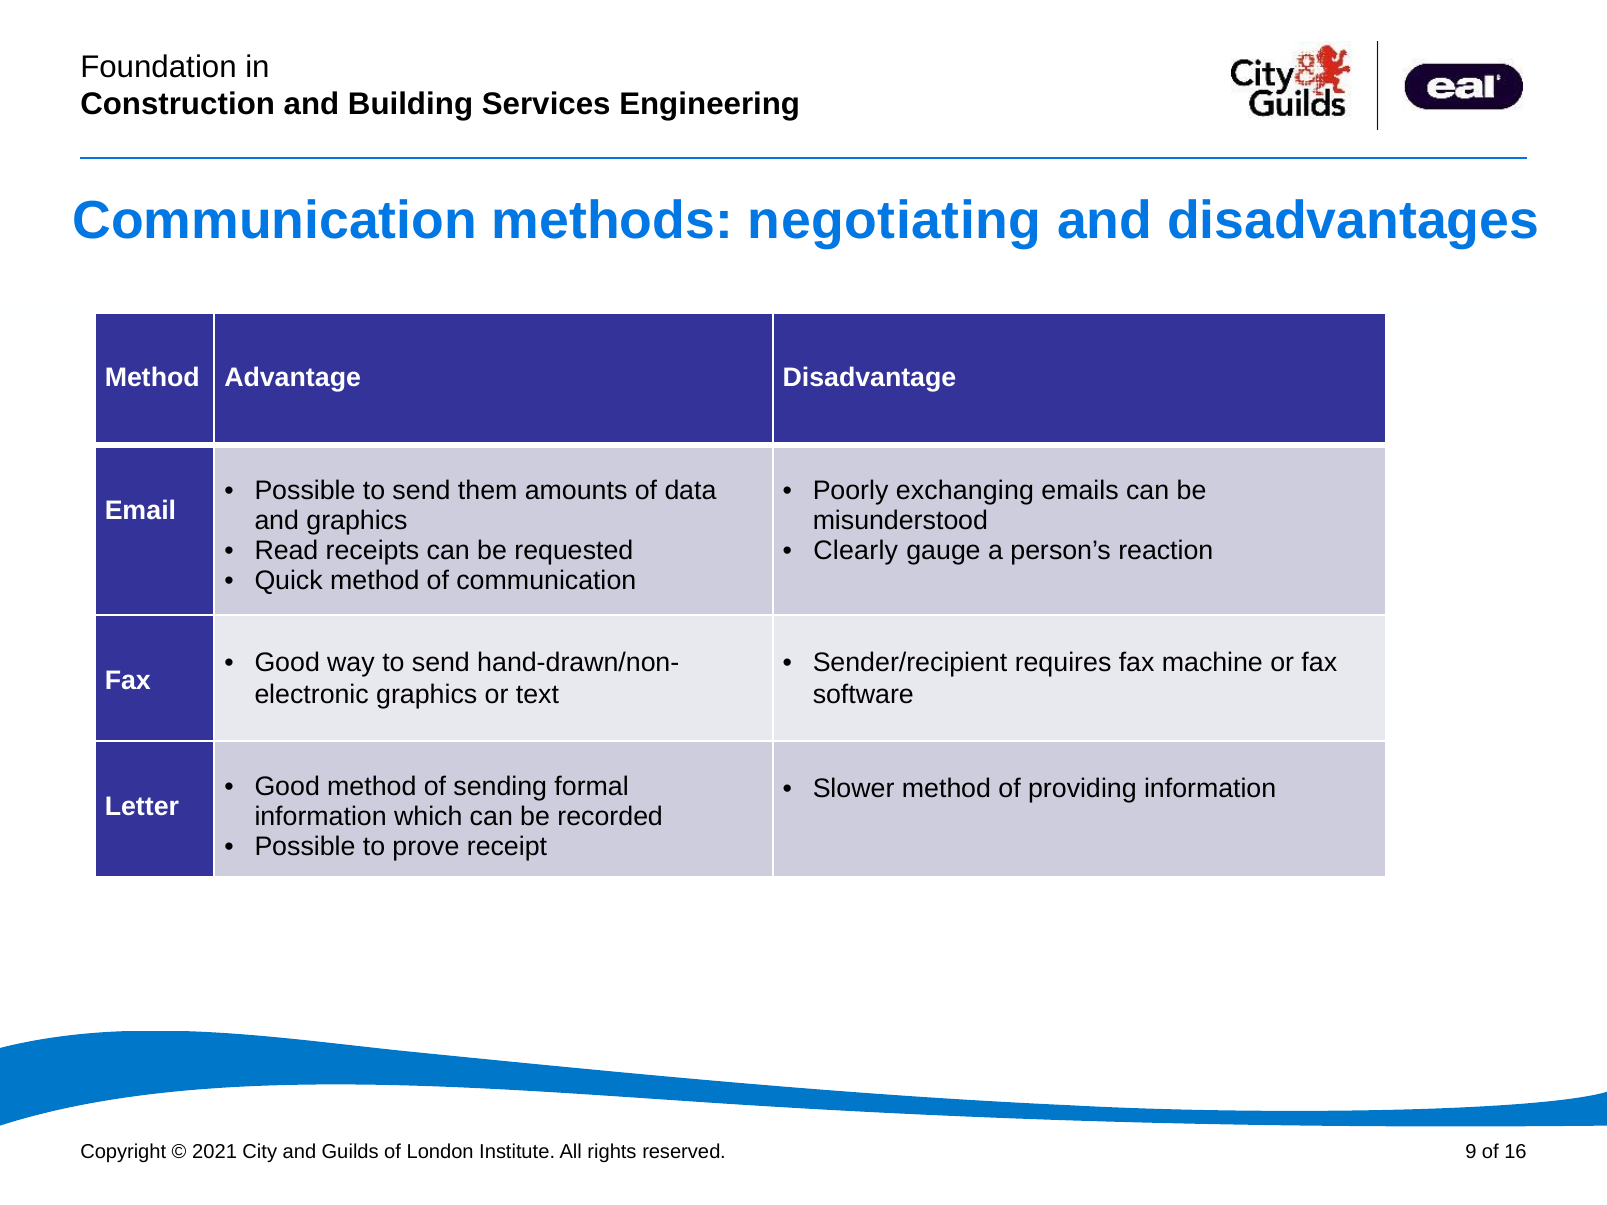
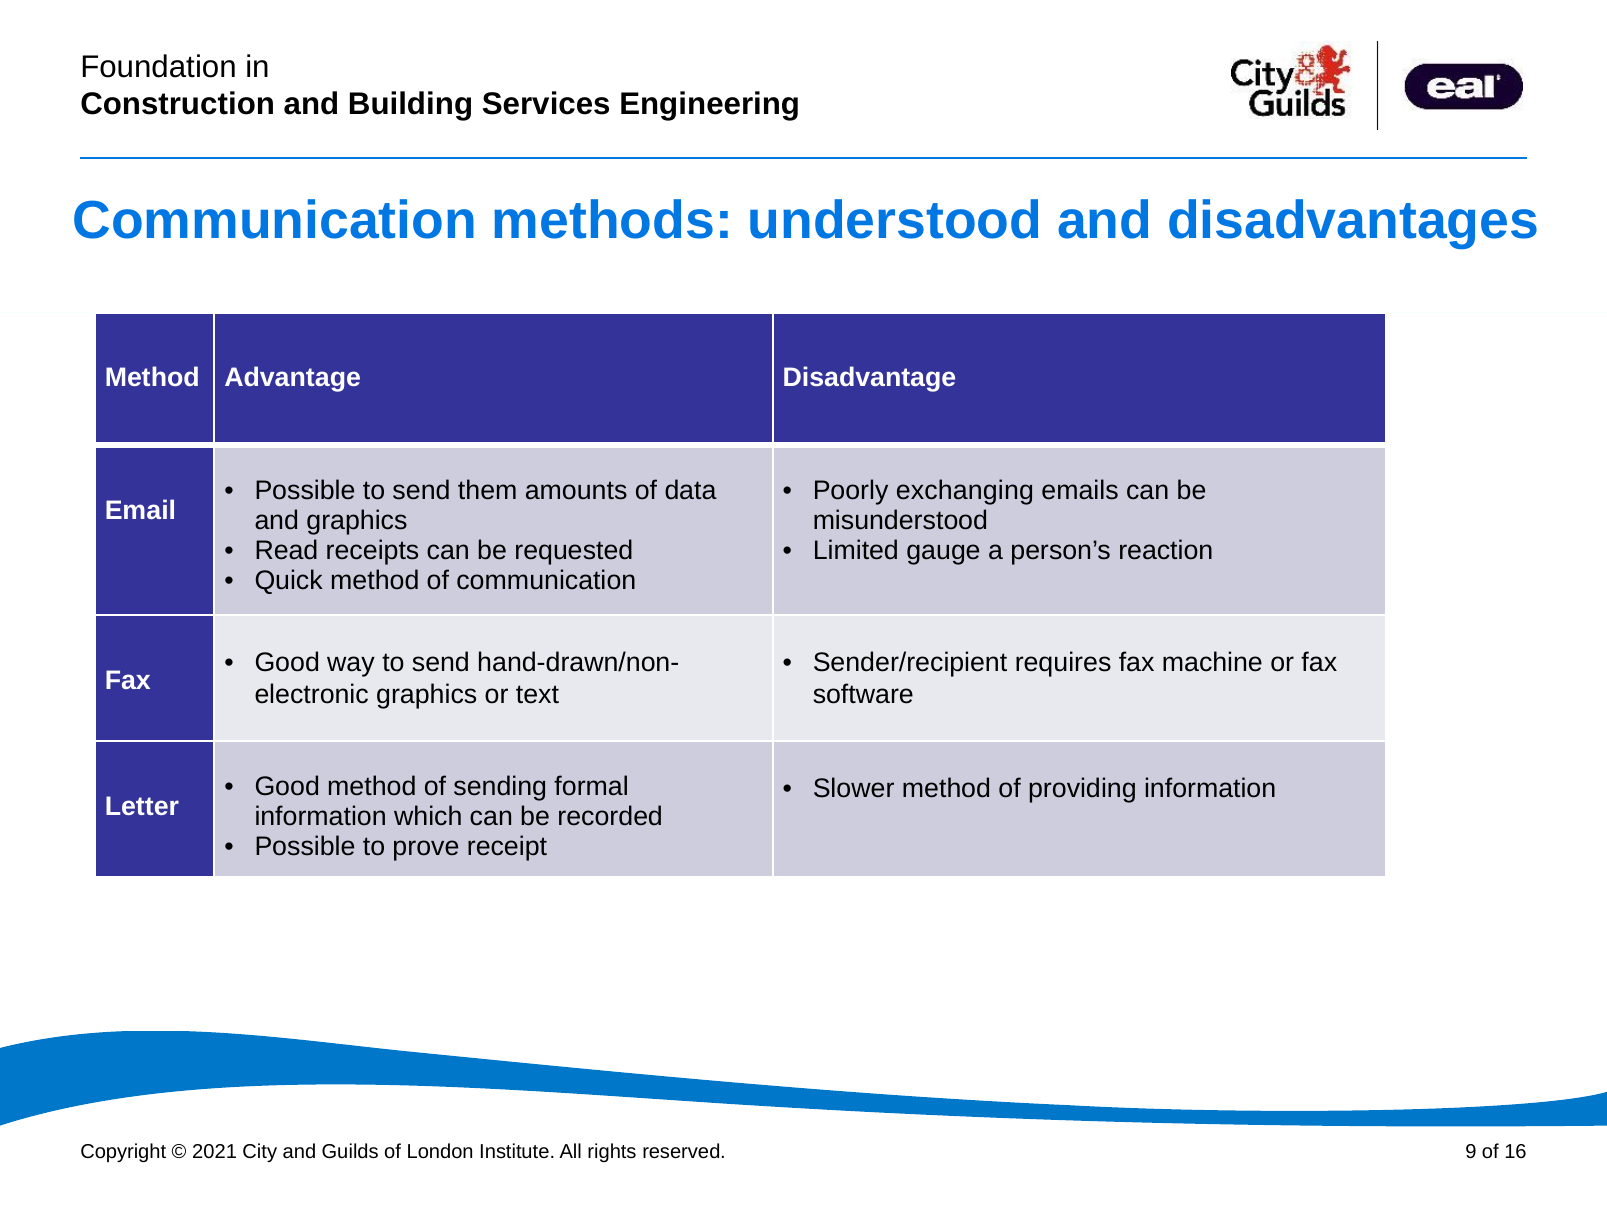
negotiating: negotiating -> understood (895, 221)
Clearly: Clearly -> Limited (856, 551)
